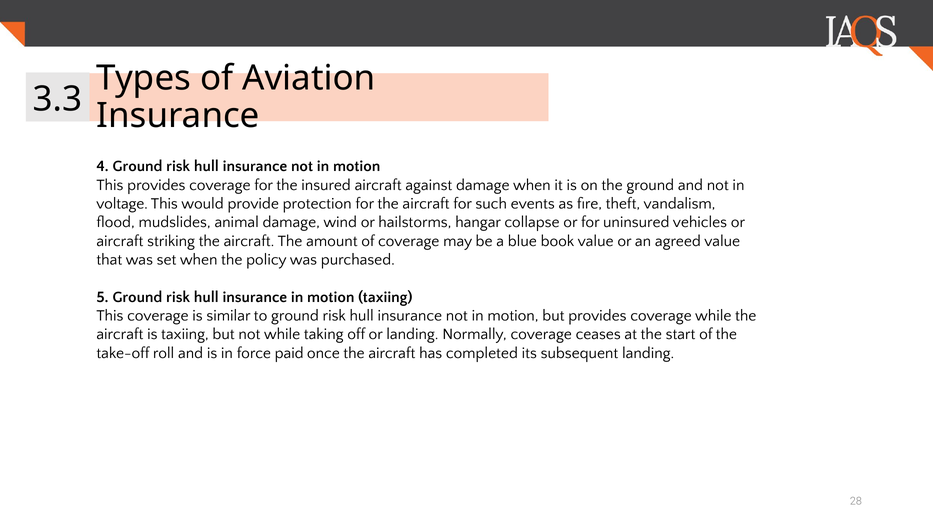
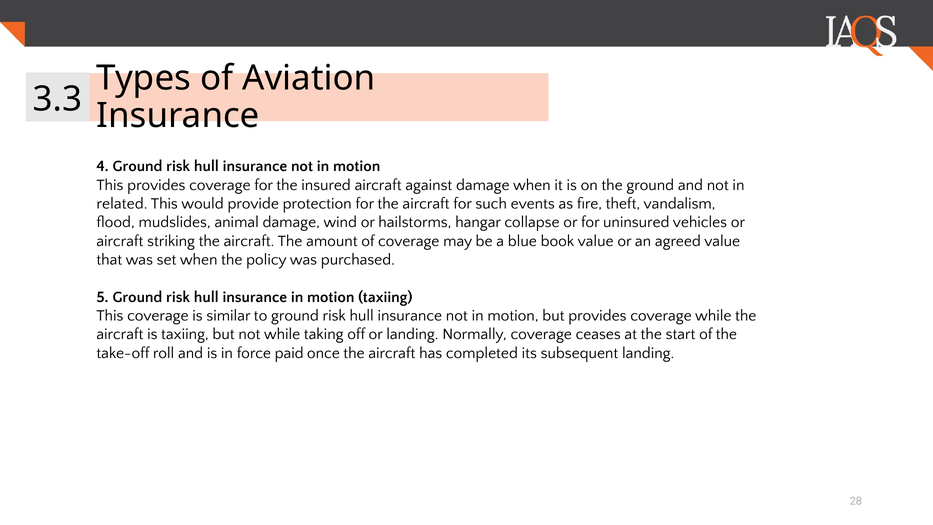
voltage: voltage -> related (122, 204)
